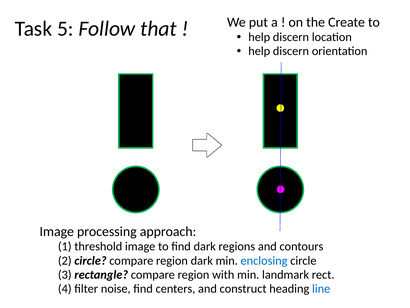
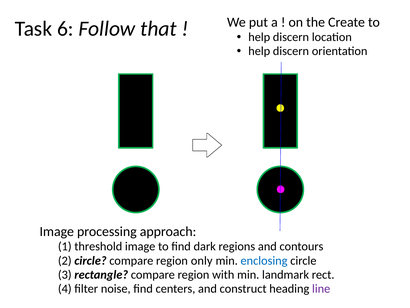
5: 5 -> 6 (65, 29)
region dark: dark -> only (202, 260)
line colour: blue -> purple (321, 288)
